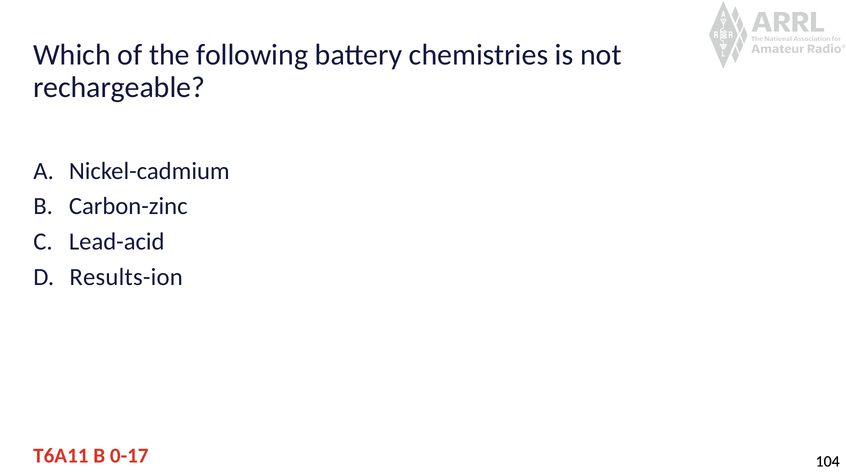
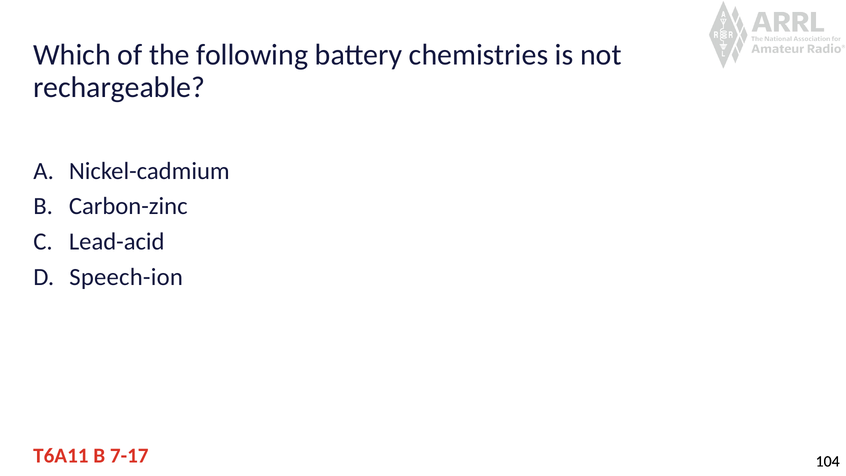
Results-ion: Results-ion -> Speech-ion (126, 277)
0-17: 0-17 -> 7-17 (129, 456)
